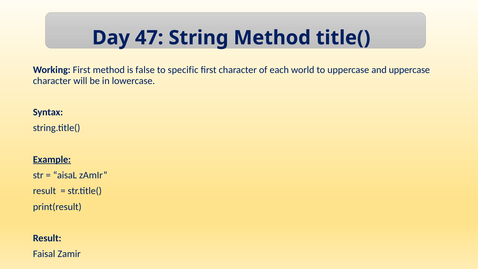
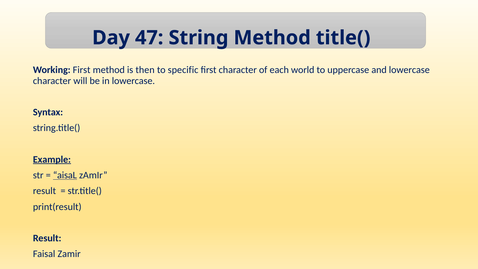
false: false -> then (145, 70)
and uppercase: uppercase -> lowercase (409, 70)
aisaL underline: none -> present (65, 175)
